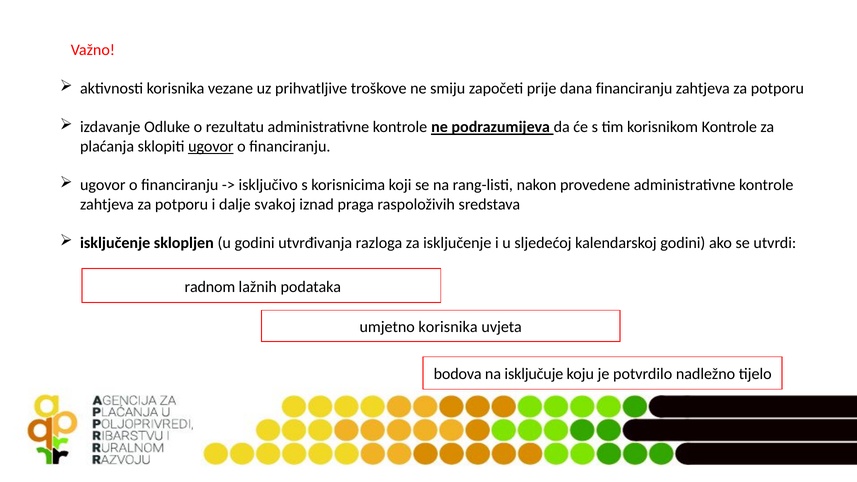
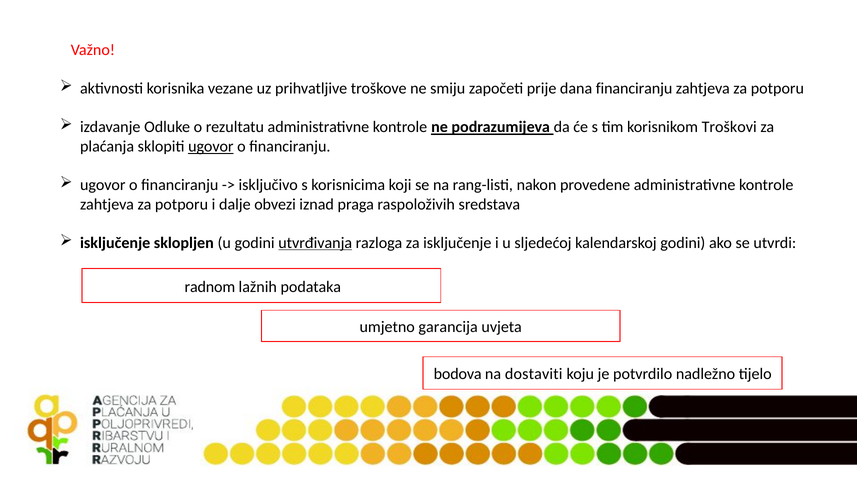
korisnikom Kontrole: Kontrole -> Troškovi (729, 127)
svakoj: svakoj -> obvezi (275, 204)
utvrđivanja underline: none -> present (315, 243)
umjetno korisnika: korisnika -> garancija (448, 327)
isključuje: isključuje -> dostaviti (534, 374)
